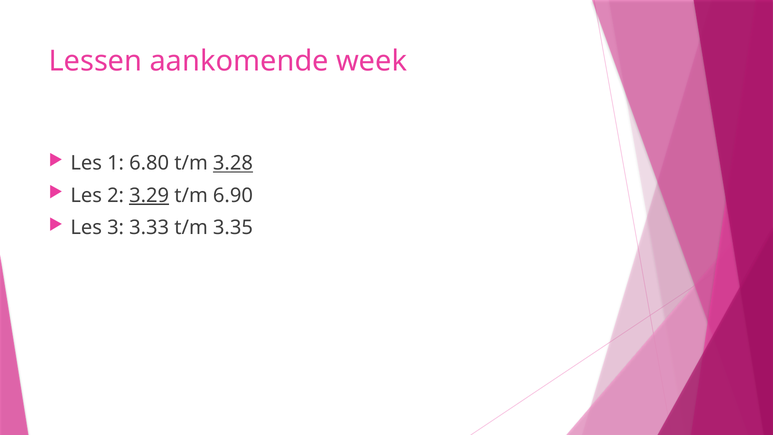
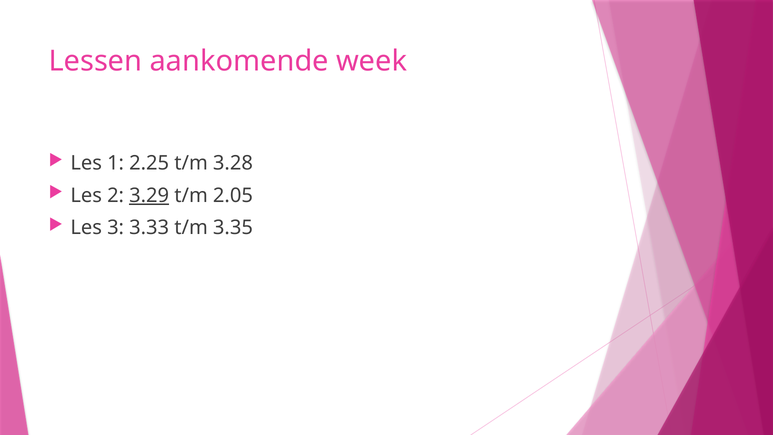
6.80: 6.80 -> 2.25 (149, 163)
3.28 underline: present -> none (233, 163)
6.90: 6.90 -> 2.05 (233, 195)
